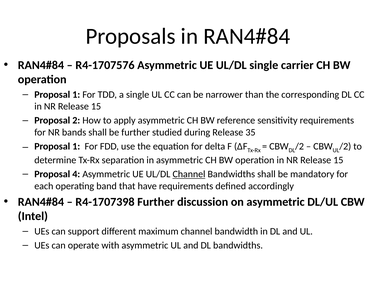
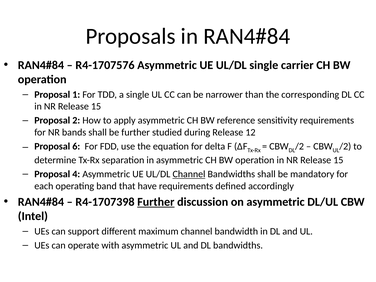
35: 35 -> 12 (250, 132)
1: 1 -> 6 (76, 146)
Further underline: none -> present (156, 202)
